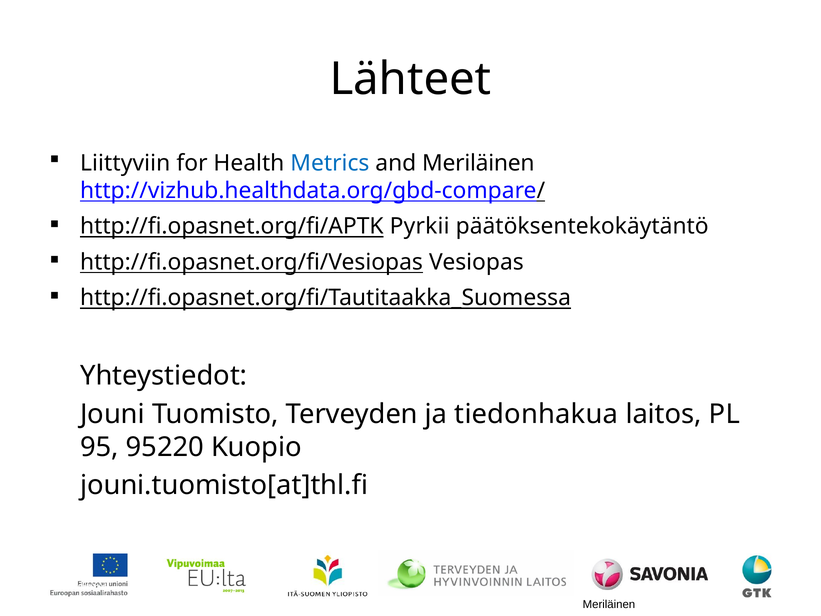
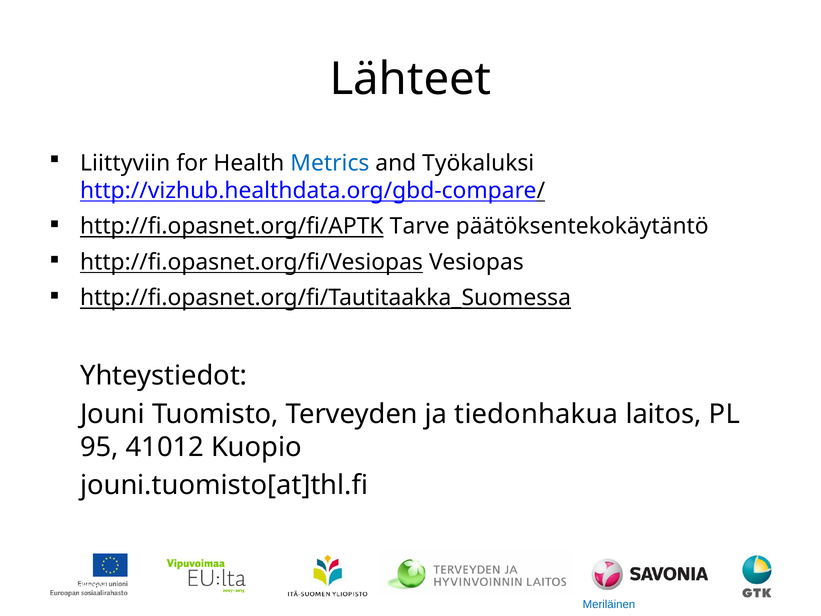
and Meriläinen: Meriläinen -> Työkaluksi (478, 163)
Pyrkii: Pyrkii -> Tarve (420, 226)
95220: 95220 -> 41012 (165, 447)
Meriläinen colour: black -> blue (609, 604)
